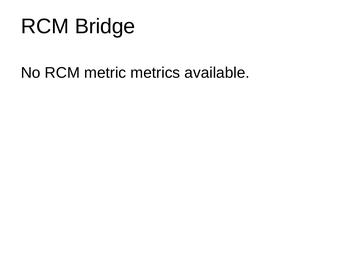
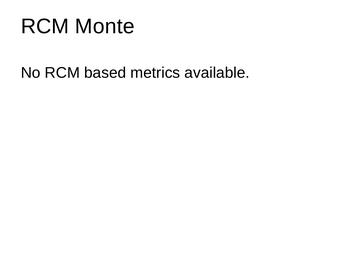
Bridge: Bridge -> Monte (105, 26)
metric: metric -> based (105, 73)
